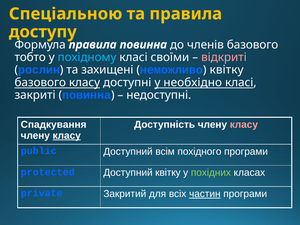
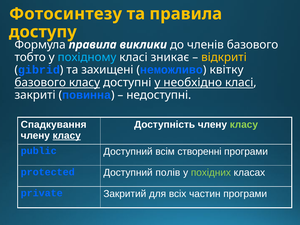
Спеціальною: Спеціальною -> Фотосинтезу (66, 14)
правила повинна: повинна -> виклики (143, 45)
своїми: своїми -> зникає (170, 57)
відкриті colour: pink -> yellow (224, 57)
рослин: рослин -> gibrid (39, 70)
класу colour: pink -> light green (244, 124)
похідного: похідного -> створенні (199, 151)
Доступний квітку: квітку -> полів (168, 173)
частин underline: present -> none (205, 194)
